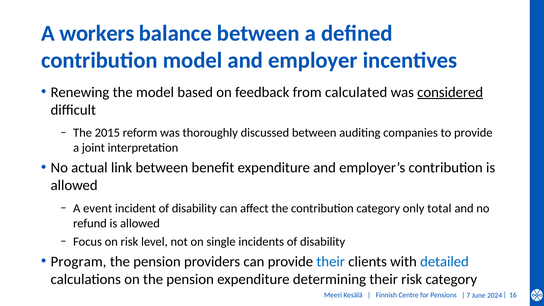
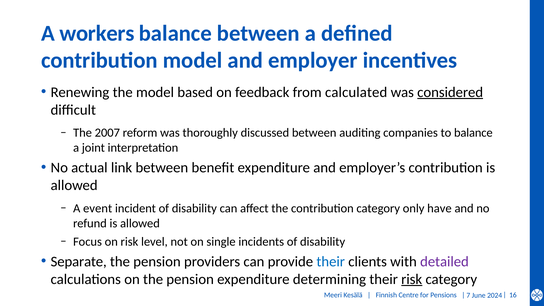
2015: 2015 -> 2007 (107, 133)
to provide: provide -> balance (473, 133)
total: total -> have (439, 208)
Program: Program -> Separate (79, 261)
detailed colour: blue -> purple (444, 261)
risk underline: none -> present (412, 279)
